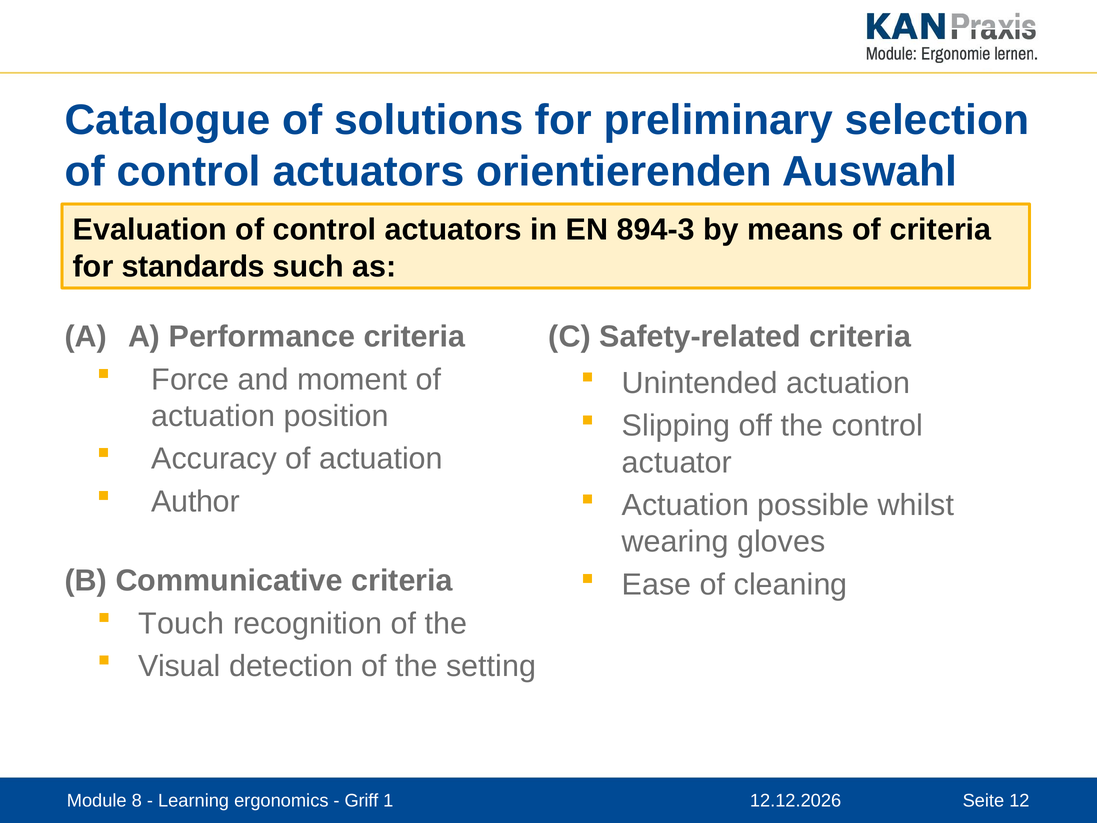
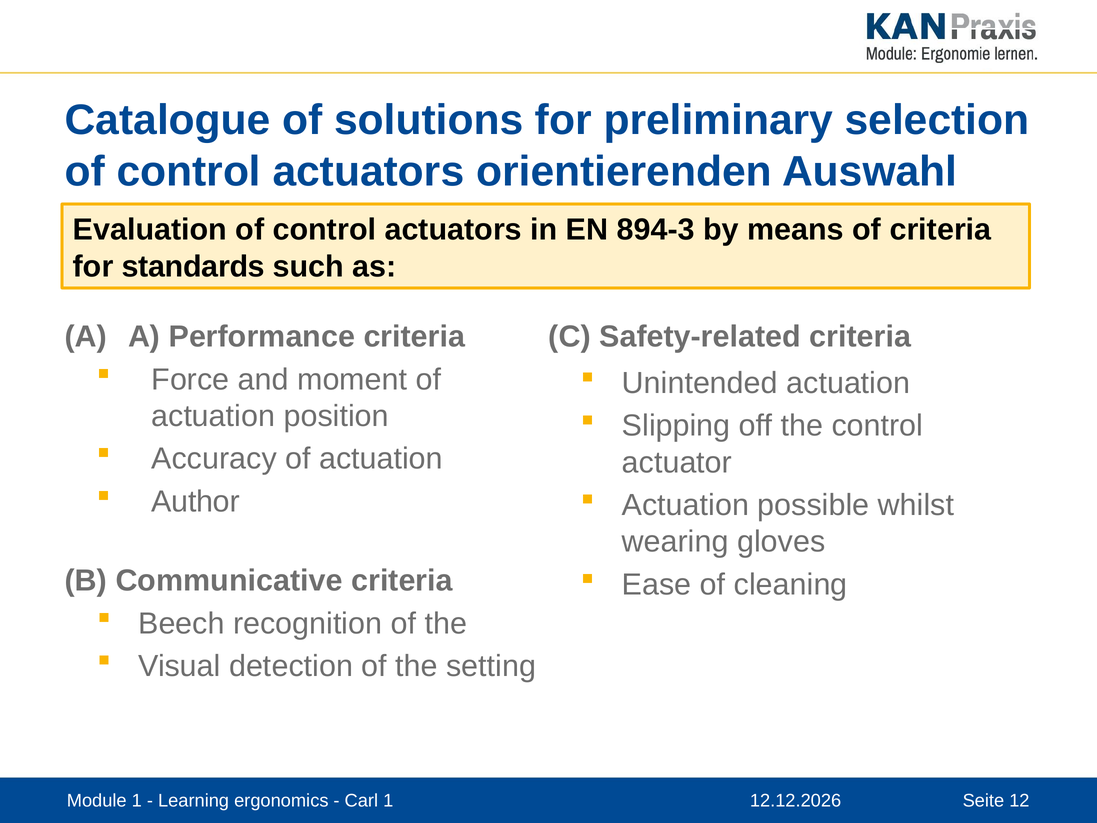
Touch: Touch -> Beech (181, 623)
Module 8: 8 -> 1 (137, 801)
Griff: Griff -> Carl (361, 801)
